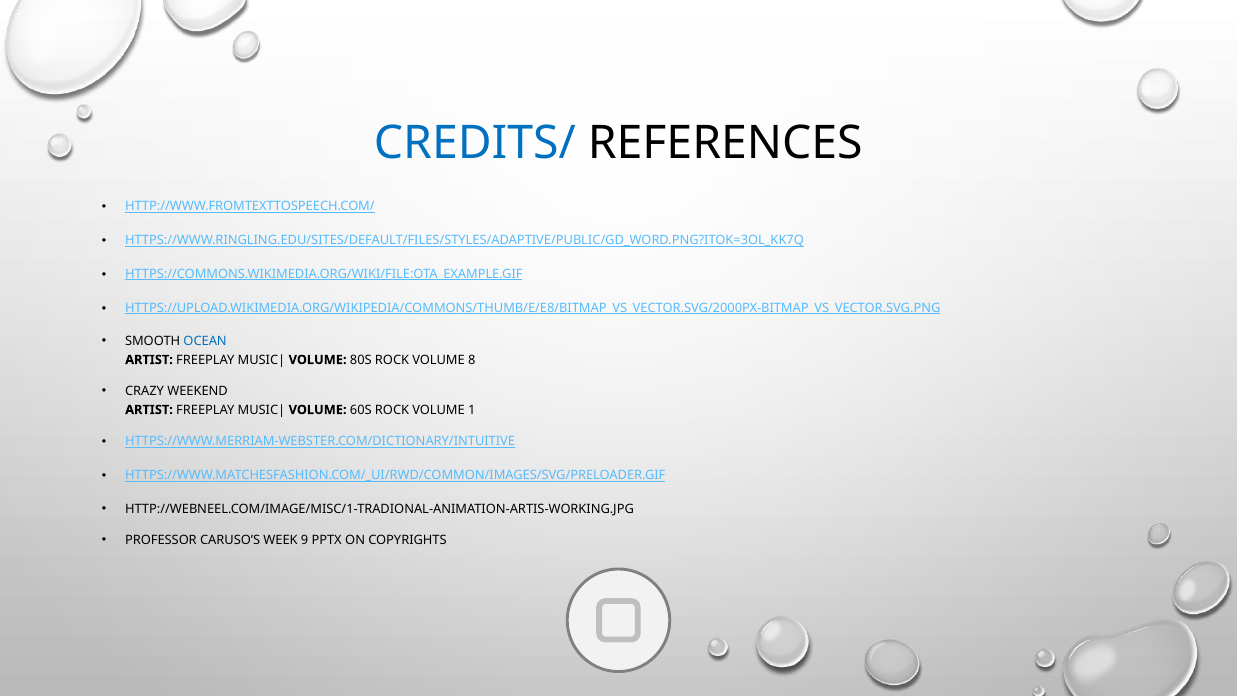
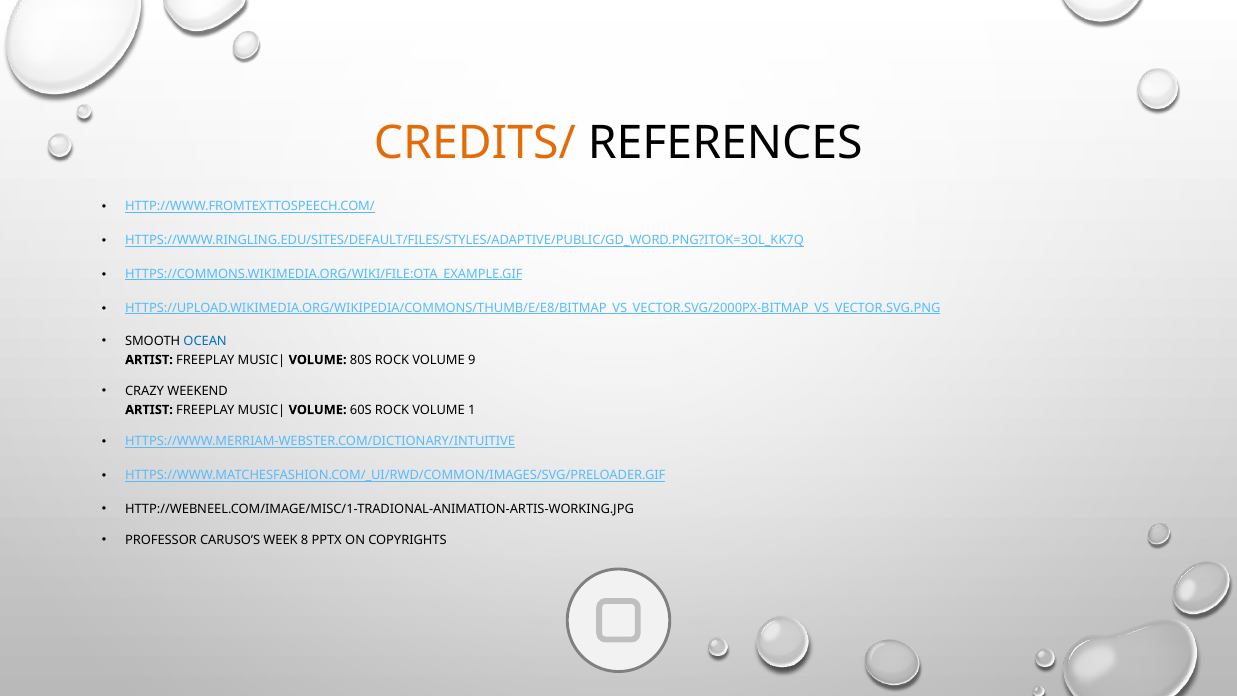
CREDITS/ colour: blue -> orange (475, 143)
8: 8 -> 9 (472, 360)
9: 9 -> 8 (305, 540)
